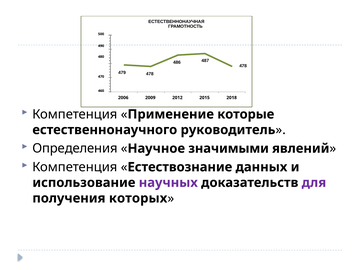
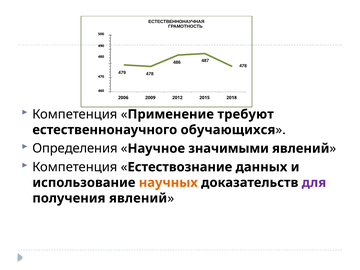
которые: которые -> требуют (246, 114)
руководитель: руководитель -> обучающихся (228, 130)
научных colour: purple -> orange (168, 183)
получения которых: которых -> явлений (138, 198)
